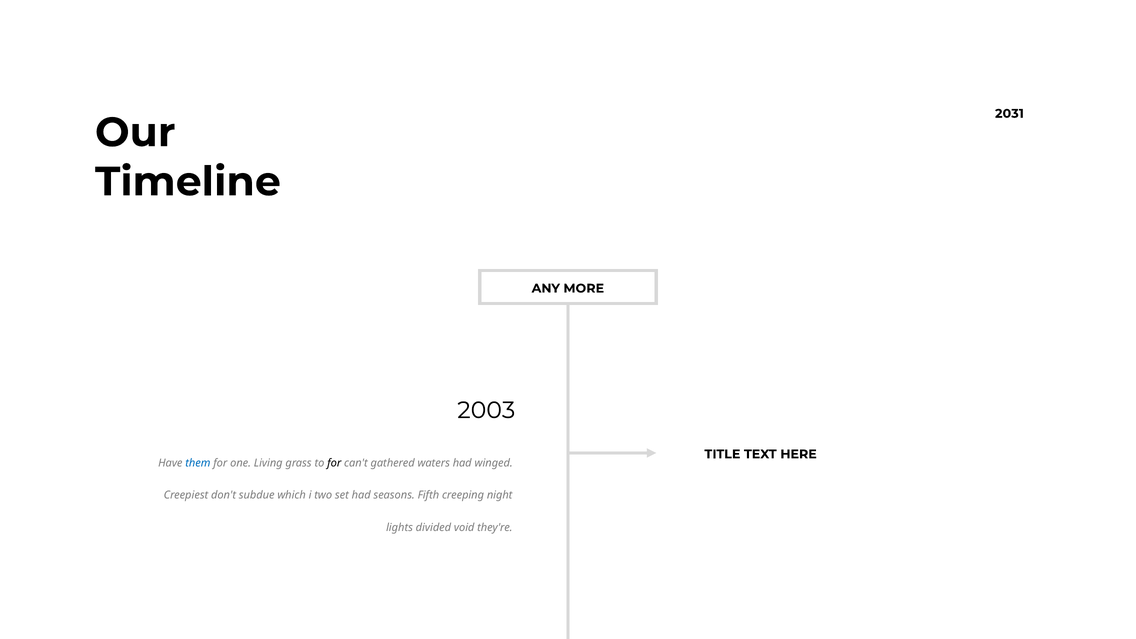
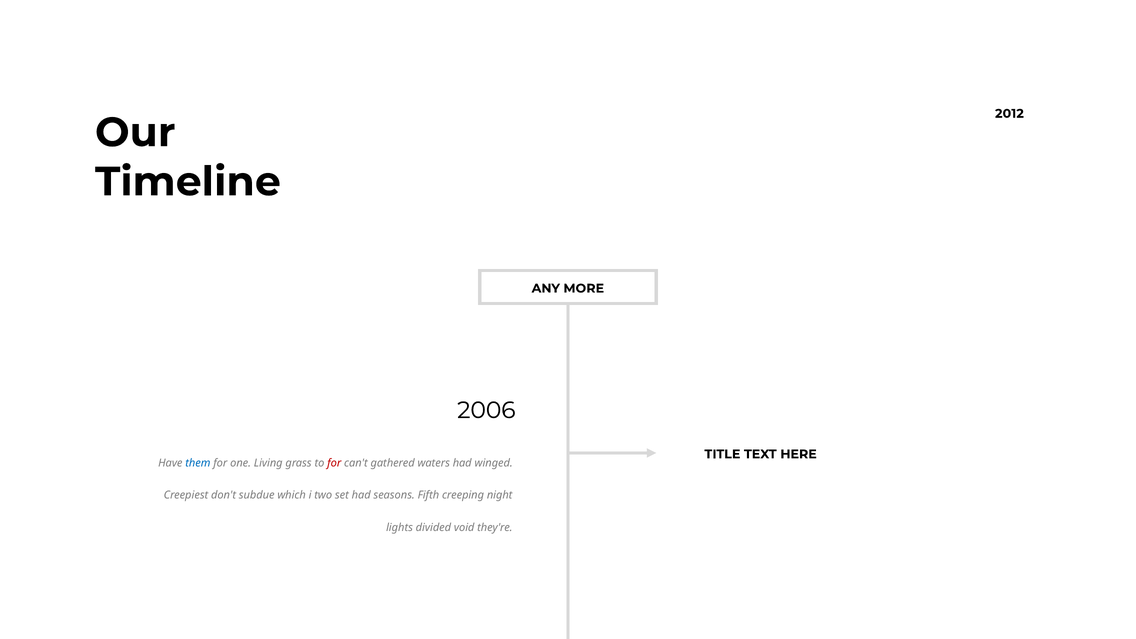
2031: 2031 -> 2012 (1009, 114)
2003: 2003 -> 2006 (486, 410)
for colour: black -> red (334, 463)
